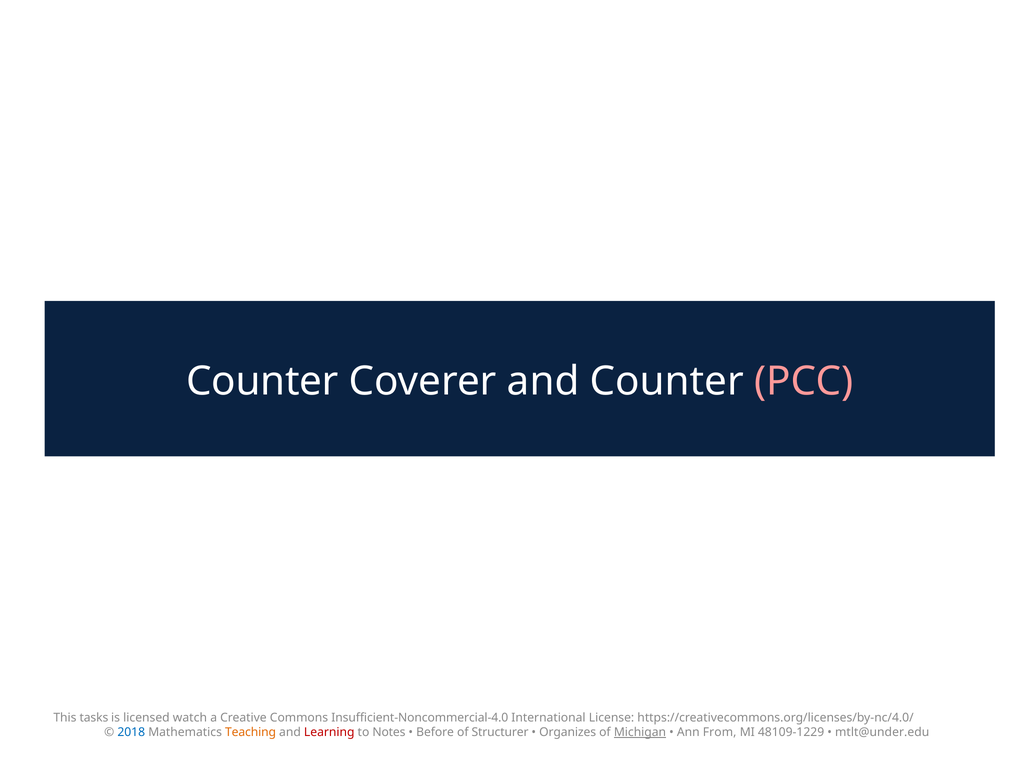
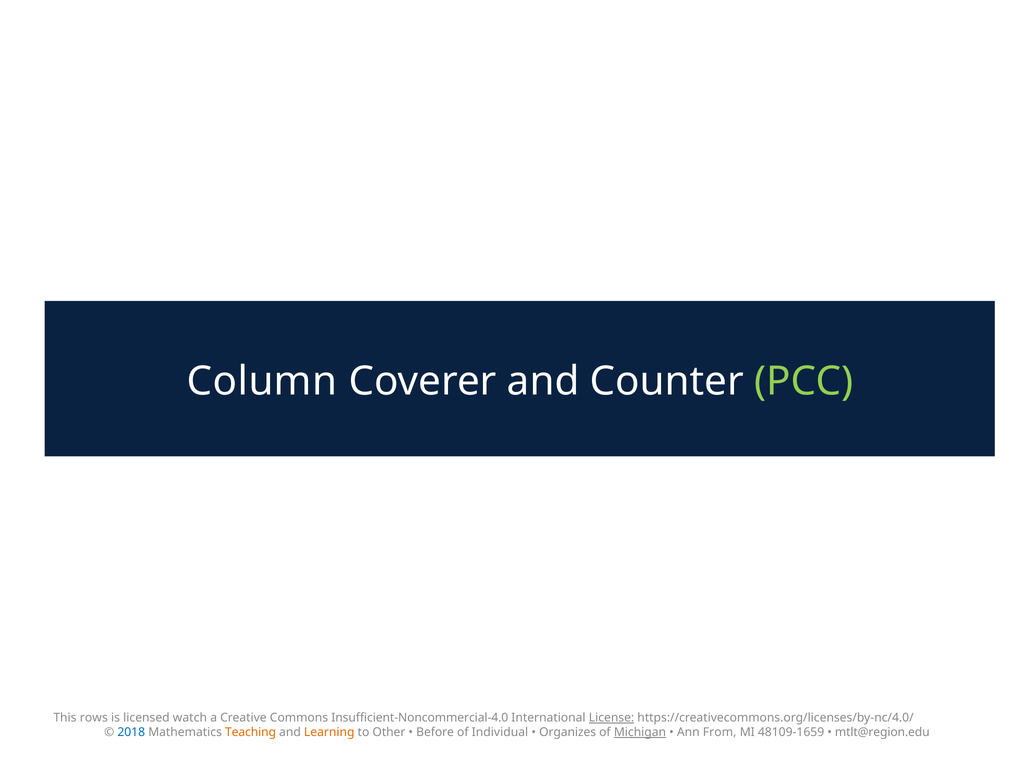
Counter: Counter -> Column (262, 381)
PCC colour: pink -> light green (804, 381)
tasks: tasks -> rows (94, 717)
License underline: none -> present (612, 717)
Learning colour: red -> orange (329, 732)
Notes: Notes -> Other (389, 732)
Structurer: Structurer -> Individual (500, 732)
48109-1229: 48109-1229 -> 48109-1659 (791, 732)
mtlt@under.edu: mtlt@under.edu -> mtlt@region.edu (882, 732)
